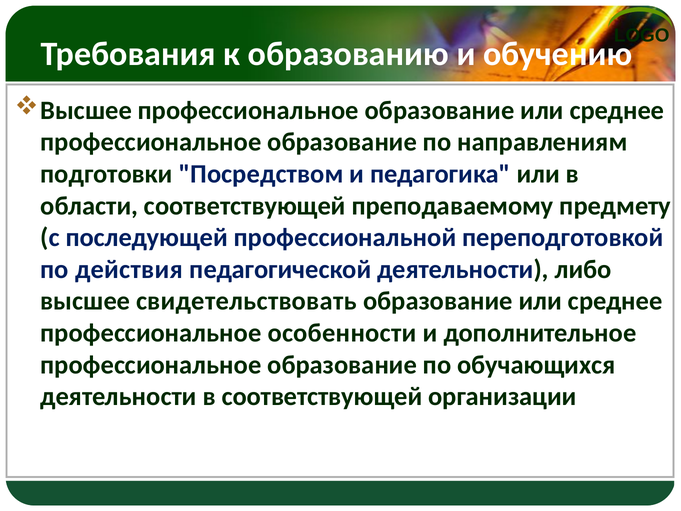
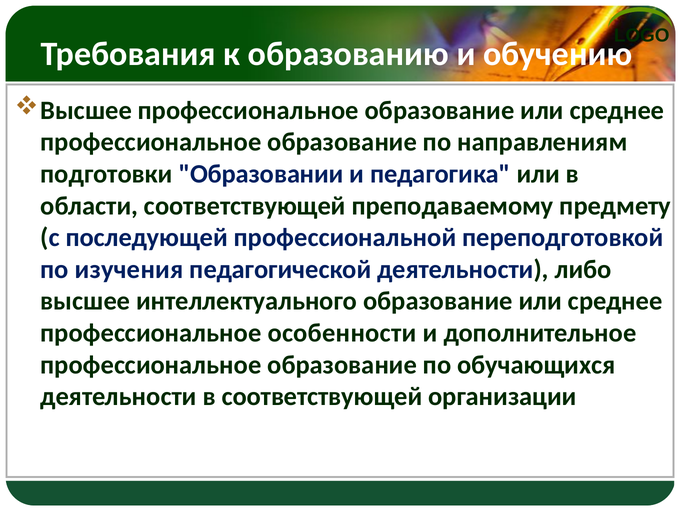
Посредством: Посредством -> Образовании (261, 174)
действия: действия -> изучения (129, 269)
свидетельствовать: свидетельствовать -> интеллектуального (247, 301)
